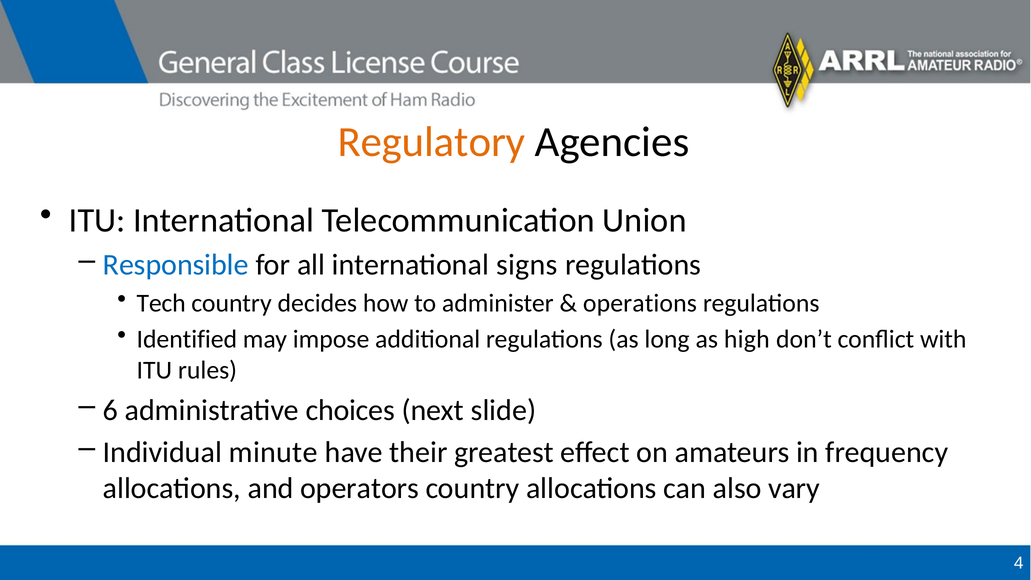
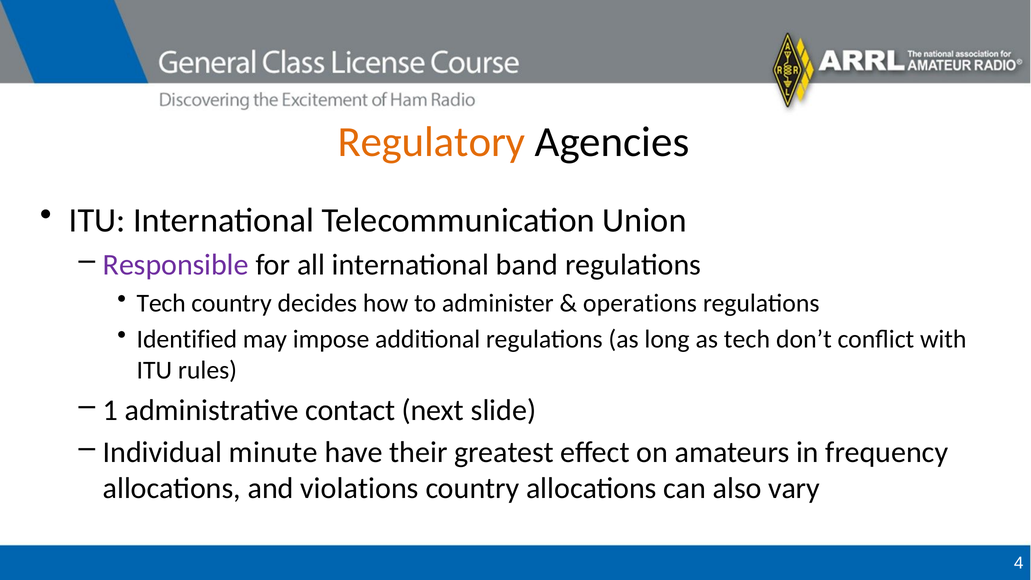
Responsible colour: blue -> purple (176, 265)
signs: signs -> band (527, 265)
as high: high -> tech (747, 339)
6: 6 -> 1 (110, 410)
choices: choices -> contact (350, 410)
operators: operators -> violations (359, 488)
